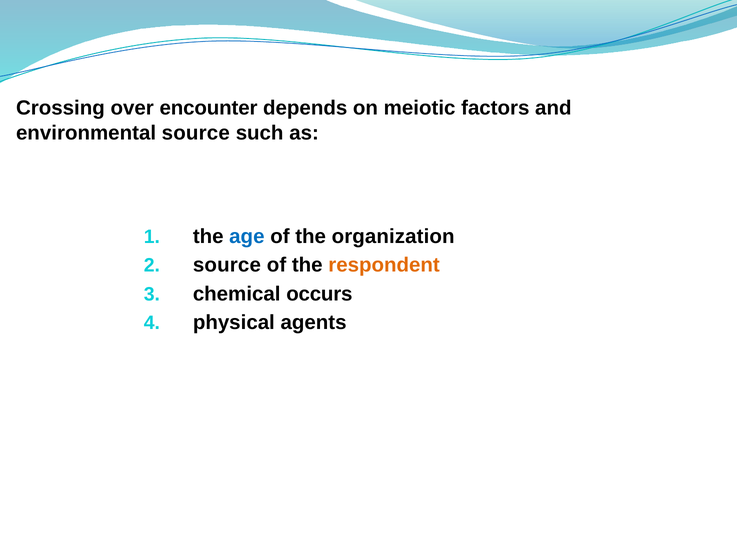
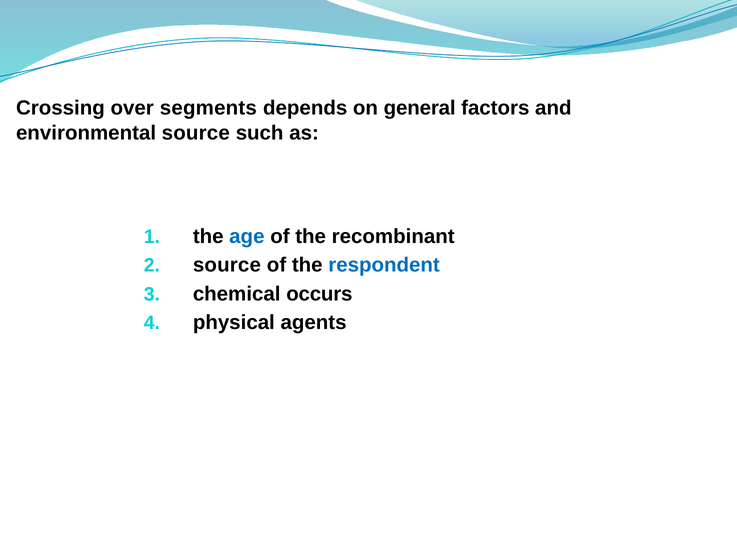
encounter: encounter -> segments (208, 108)
meiotic: meiotic -> general (420, 108)
organization: organization -> recombinant (393, 237)
respondent colour: orange -> blue (384, 266)
